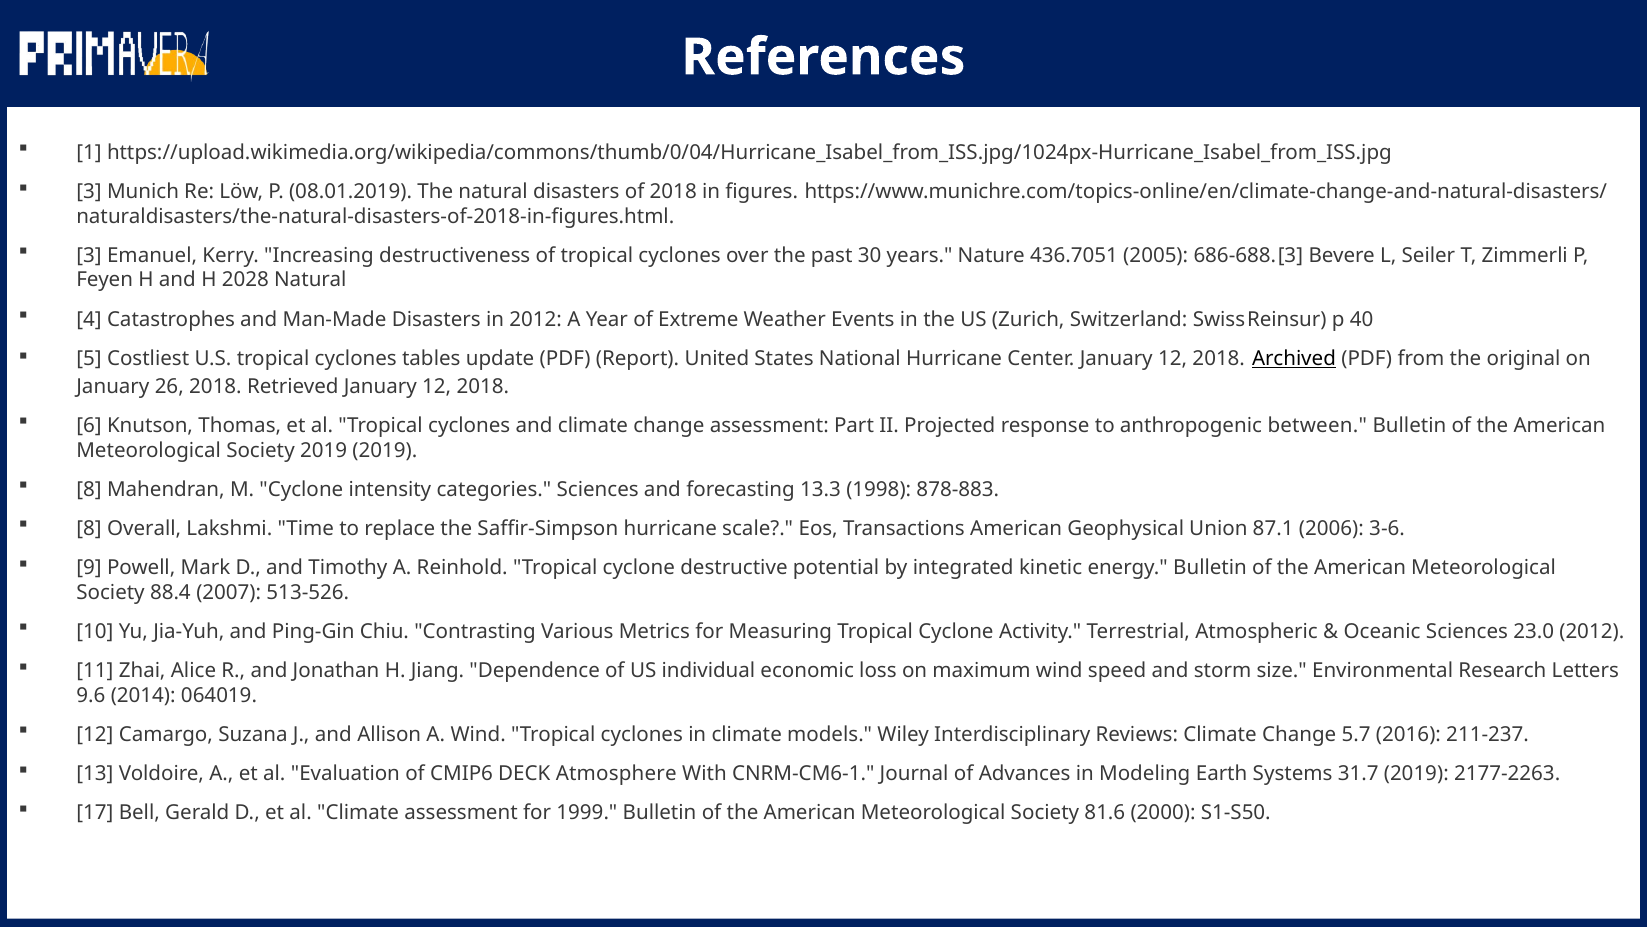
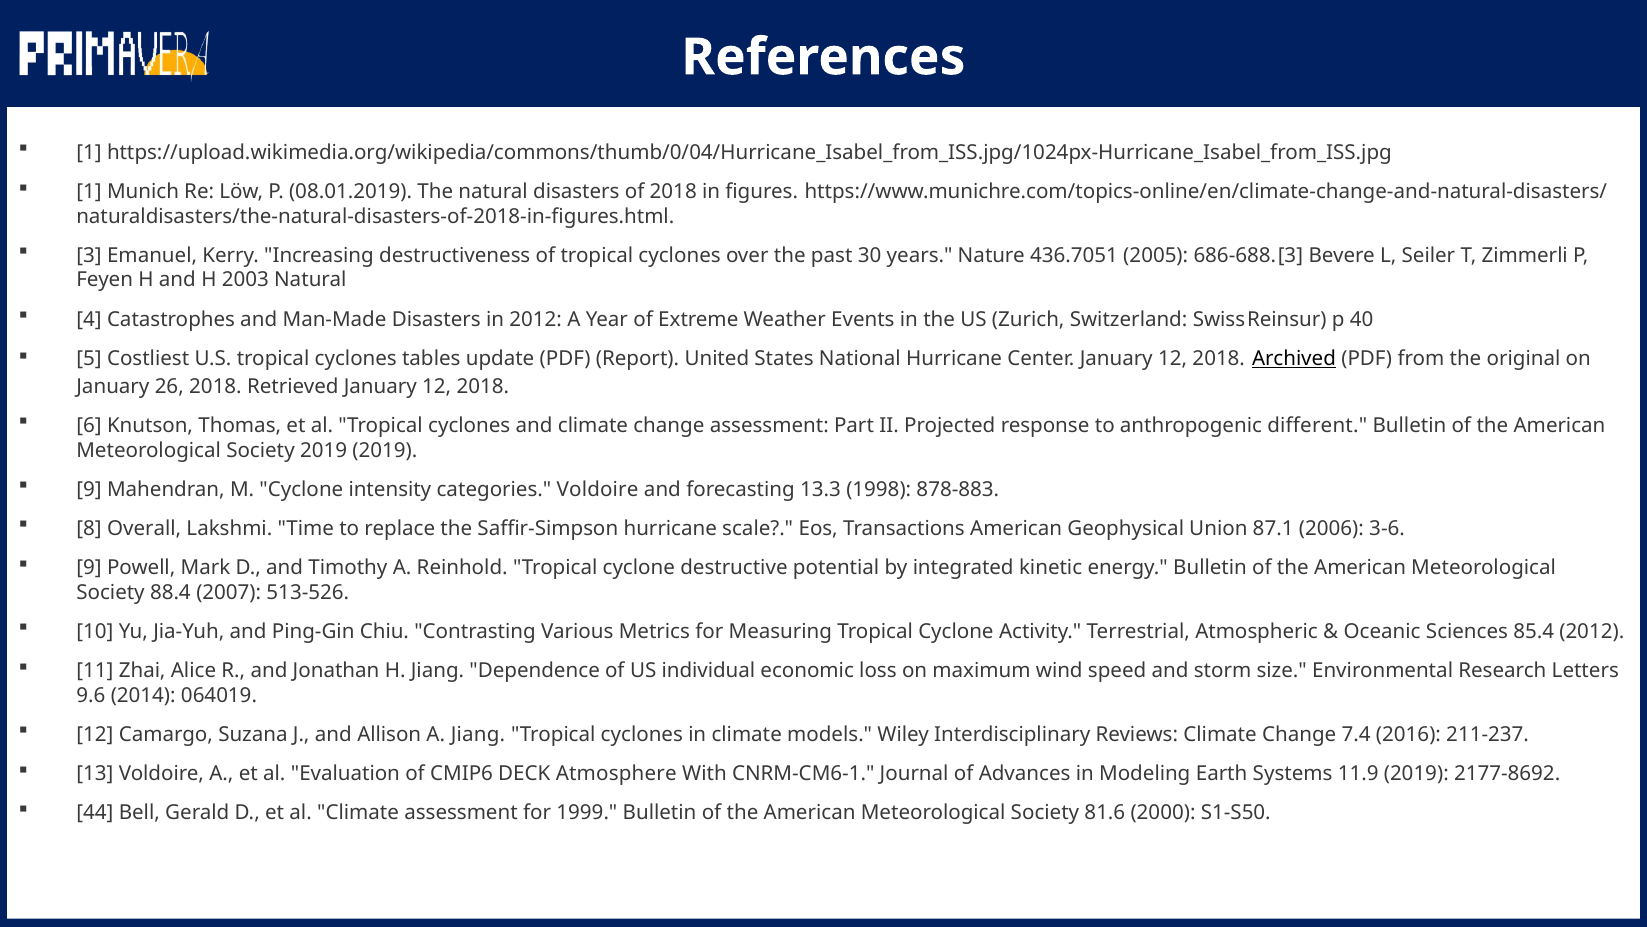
3: 3 -> 1 (89, 191)
2028: 2028 -> 2003 (245, 280)
between: between -> different (1317, 425)
8: 8 -> 9 (89, 489)
categories Sciences: Sciences -> Voldoire (598, 489)
23.0: 23.0 -> 85.4 (1534, 631)
A Wind: Wind -> Jiang (478, 734)
5.7: 5.7 -> 7.4 (1356, 734)
31.7: 31.7 -> 11.9 (1358, 773)
2177-2263: 2177-2263 -> 2177-8692 (1507, 773)
17: 17 -> 44 (95, 812)
